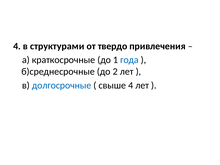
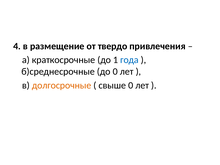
структурами: структурами -> размещение (57, 46)
до 2: 2 -> 0 (115, 72)
долгосрочные colour: blue -> orange (62, 85)
свыше 4: 4 -> 0 (131, 85)
